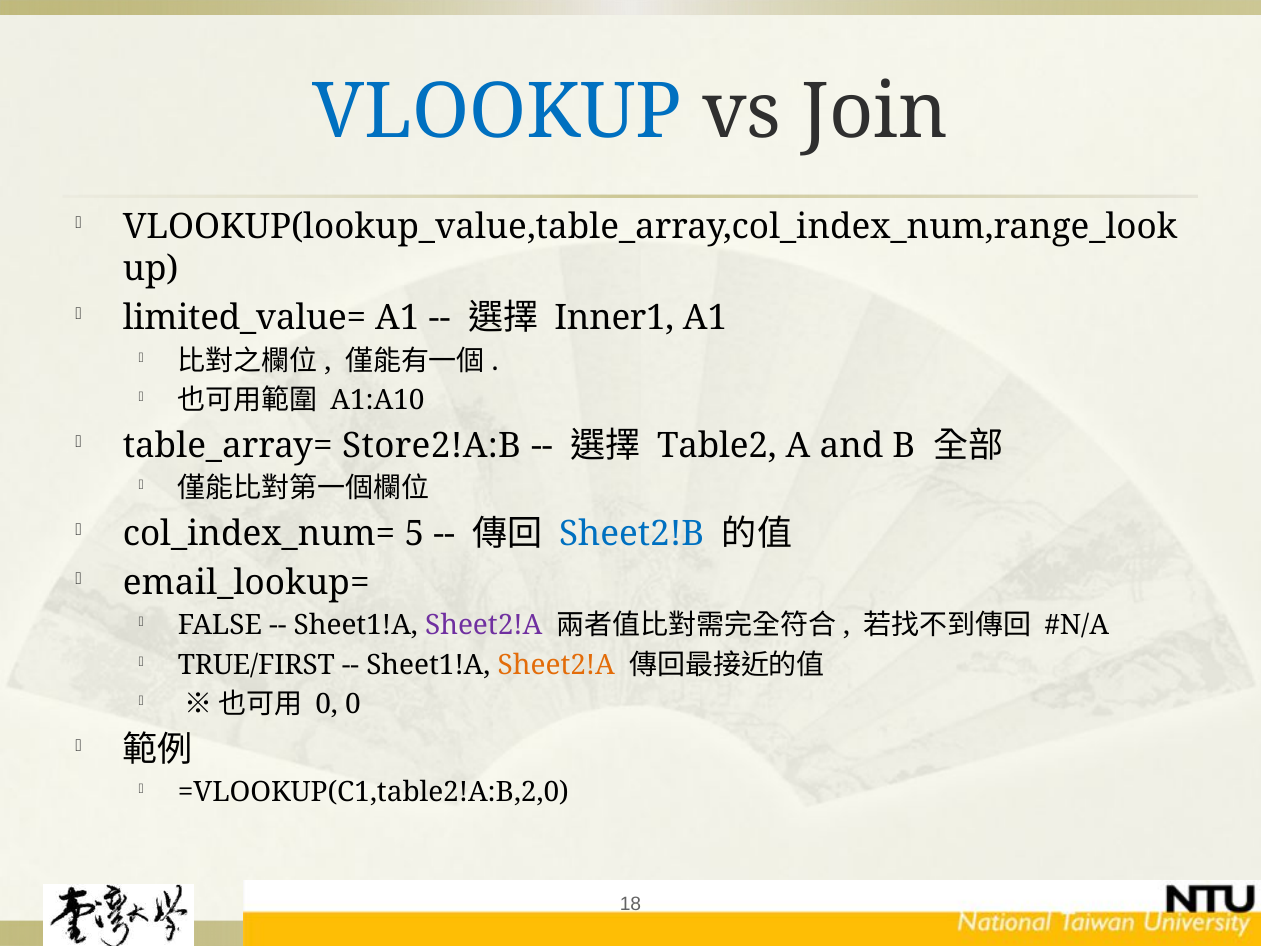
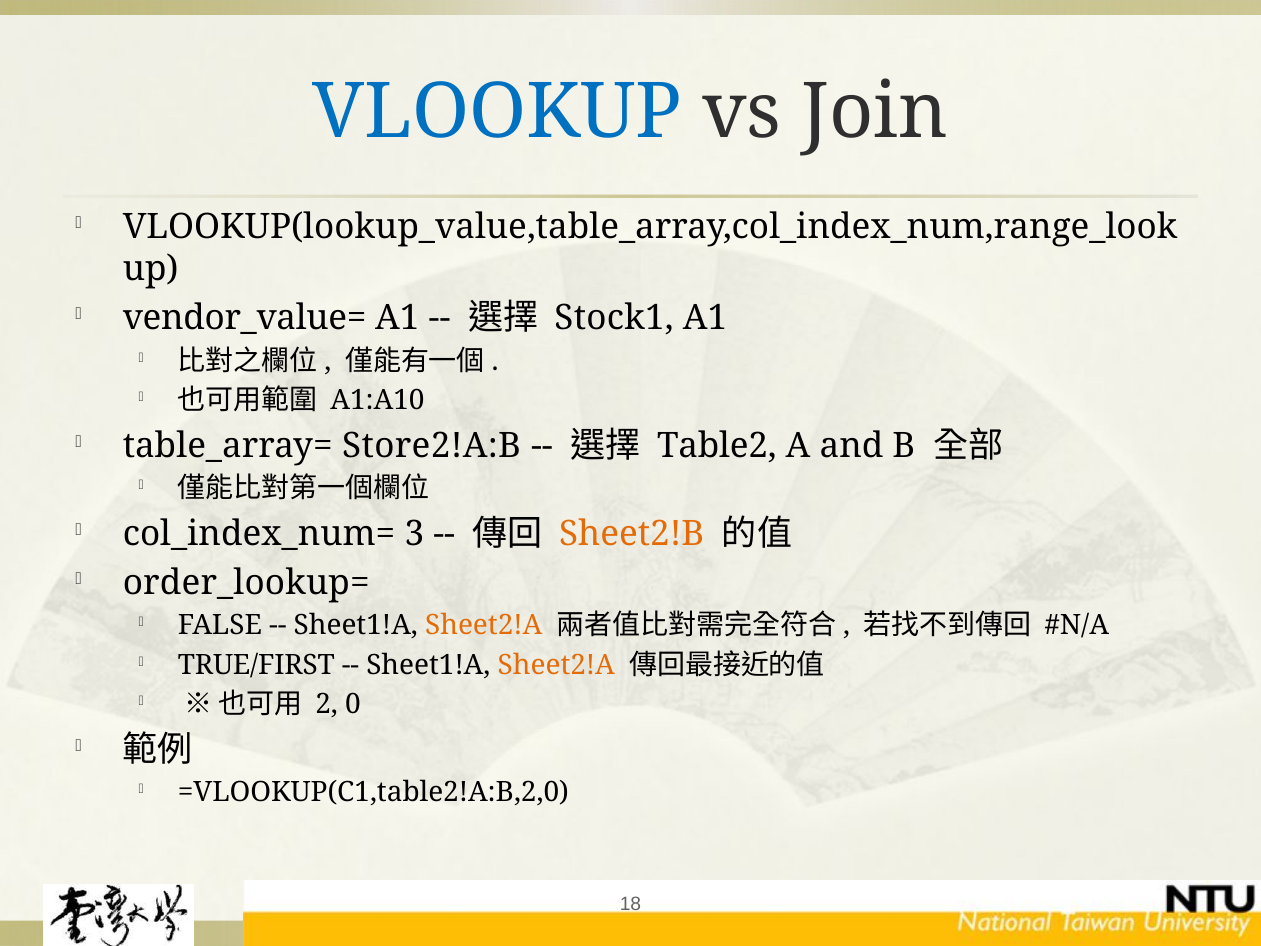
limited_value=: limited_value= -> vendor_value= (245, 318)
Inner1: Inner1 -> Stock1 (614, 318)
5: 5 -> 3 (414, 534)
Sheet2!B colour: blue -> orange (632, 534)
email_lookup=: email_lookup= -> order_lookup= (246, 583)
Sheet2!A colour: purple -> orange (484, 626)
0: 0 -> 2 (327, 704)
